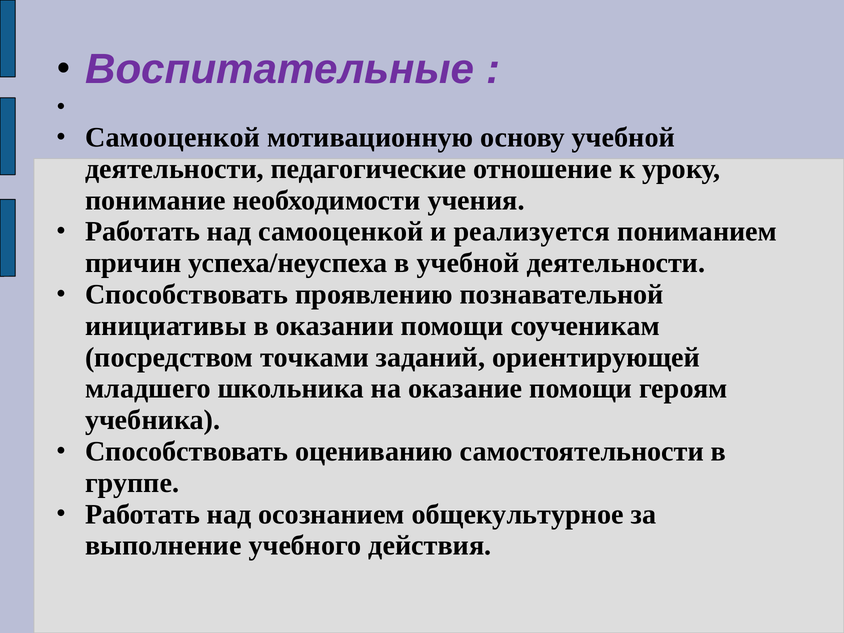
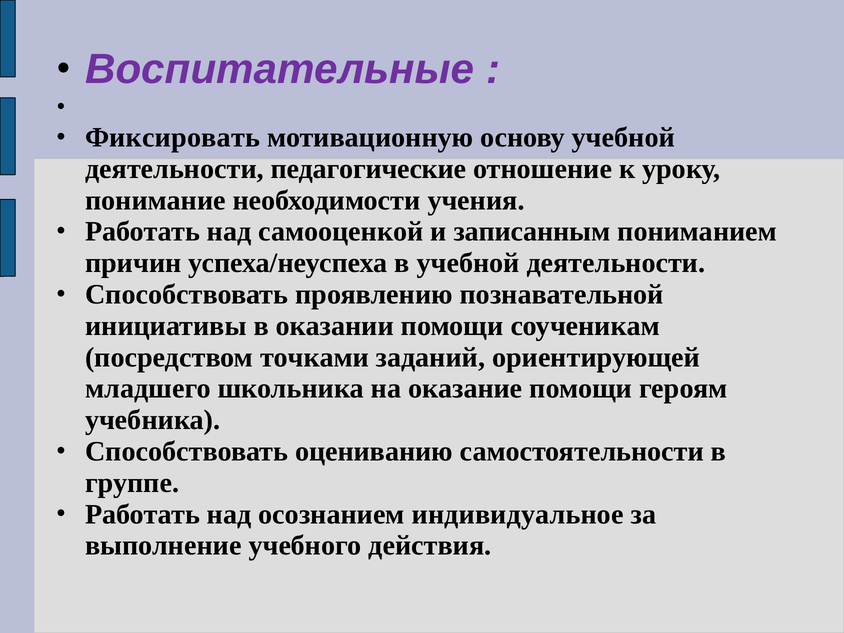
Самооценкой: Самооценкой -> Фиксировать (173, 137)
реализуется: реализуется -> записанным (532, 232)
общекультурное: общекультурное -> индивидуальное (518, 514)
